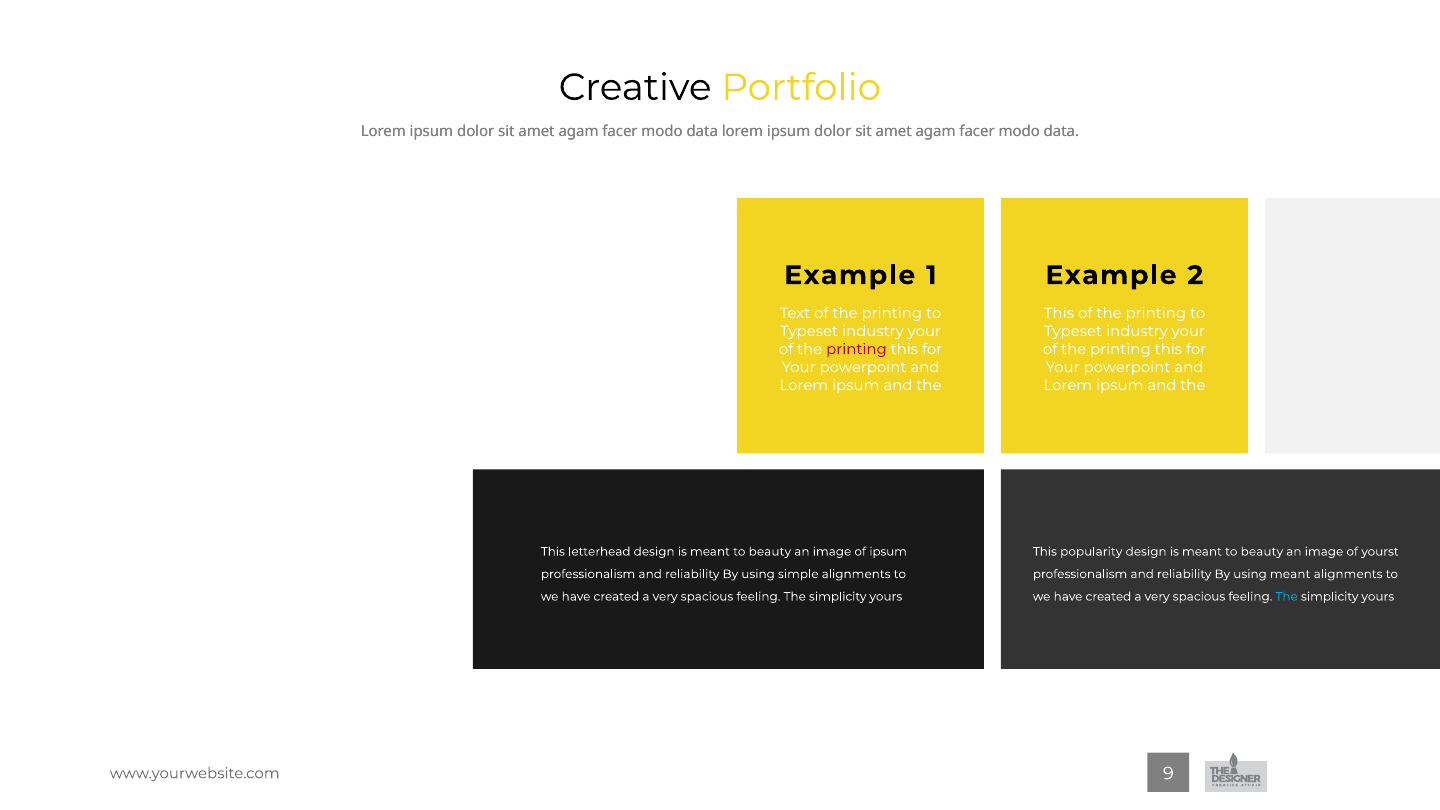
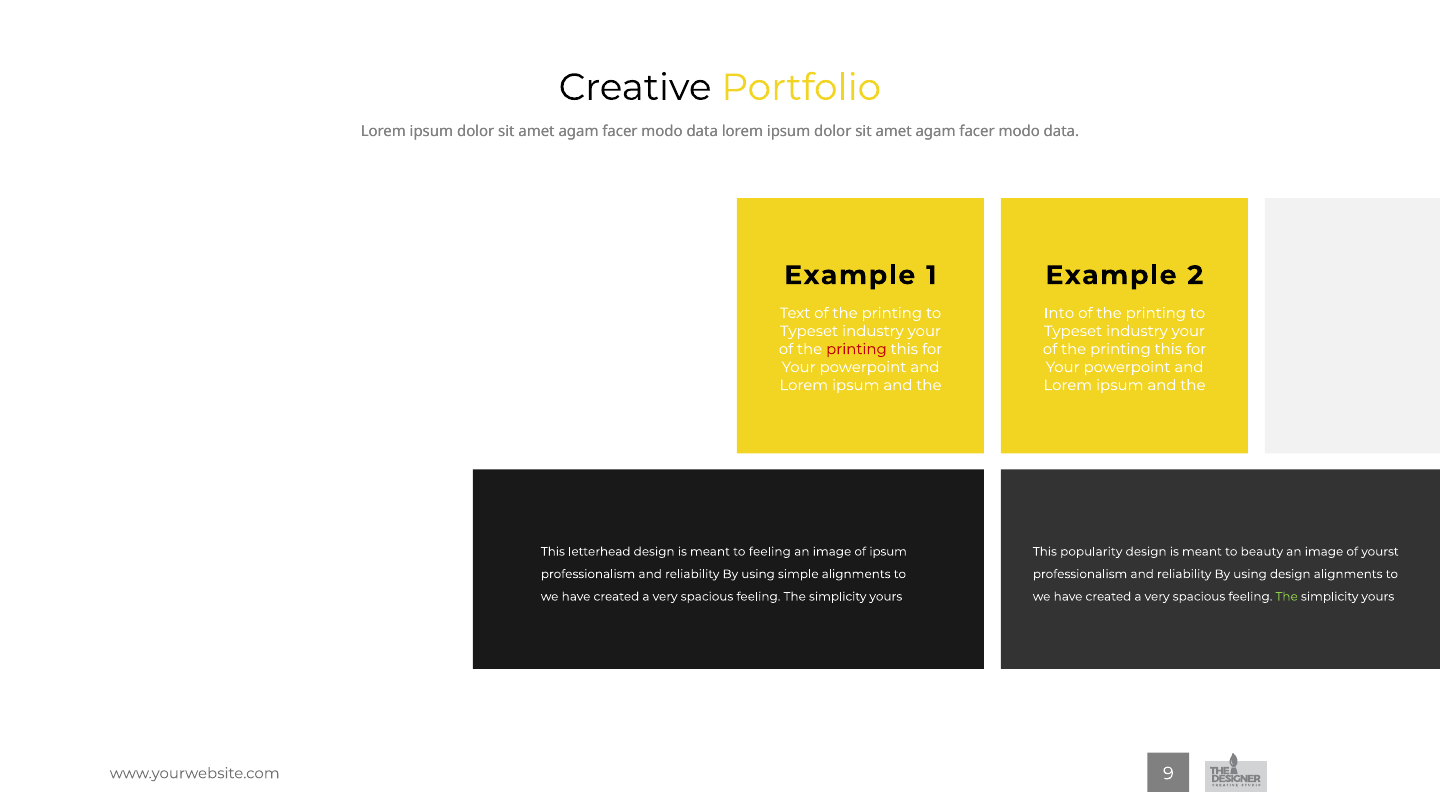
This: This -> Into (1059, 313)
beauty: beauty -> feeling (770, 552)
using meant: meant -> design (1290, 574)
The colour: light blue -> light green (1287, 597)
